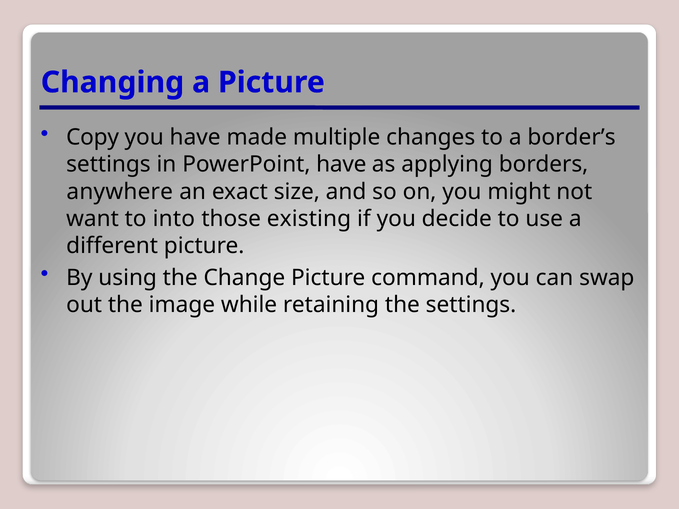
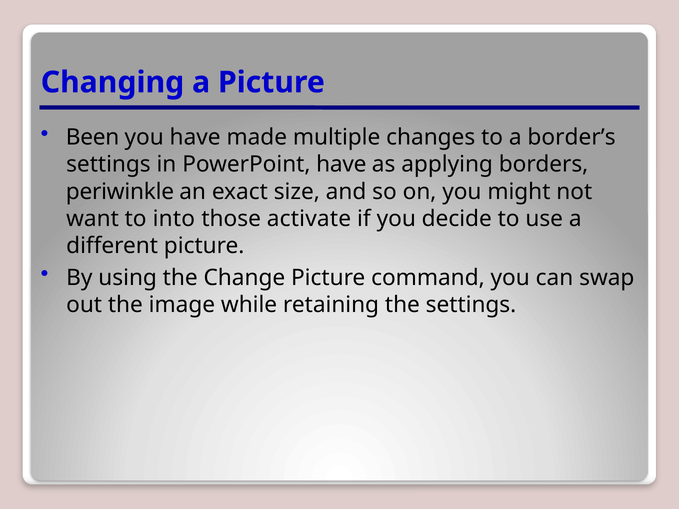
Copy: Copy -> Been (93, 137)
anywhere: anywhere -> periwinkle (120, 192)
existing: existing -> activate (309, 219)
